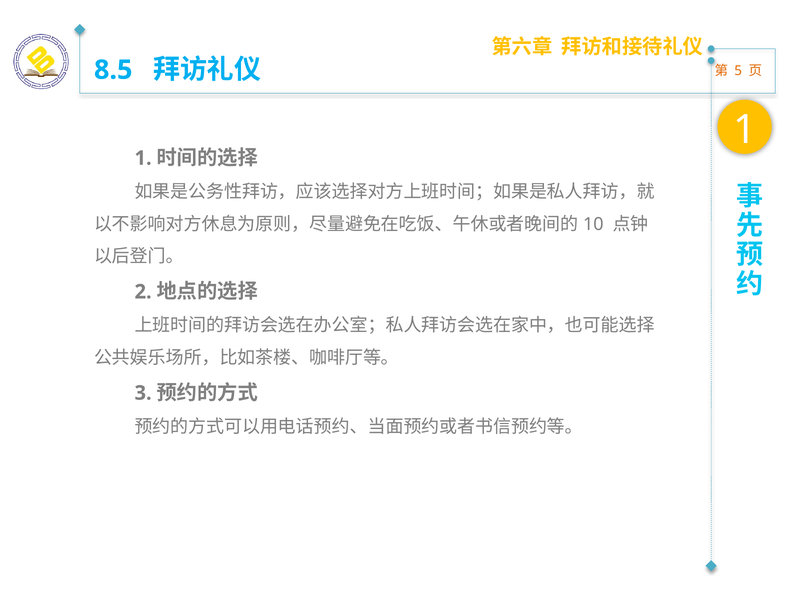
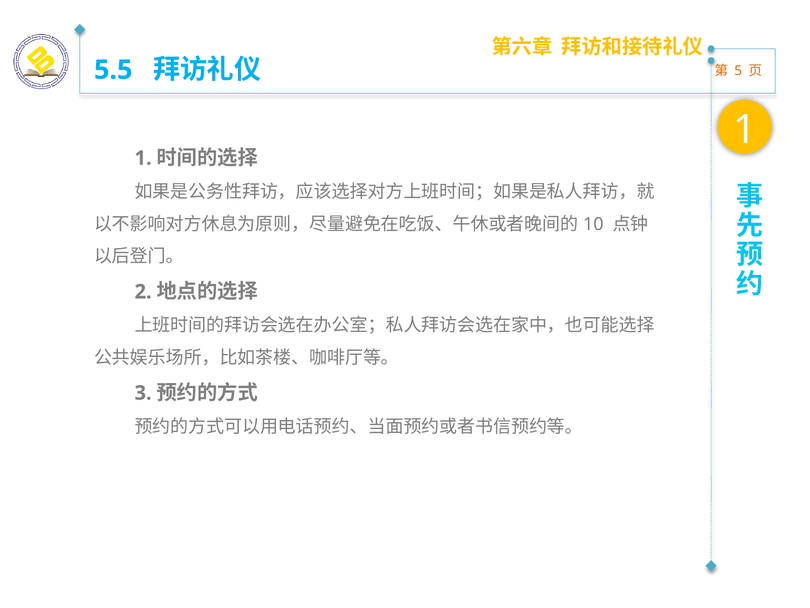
8.5: 8.5 -> 5.5 (113, 70)
